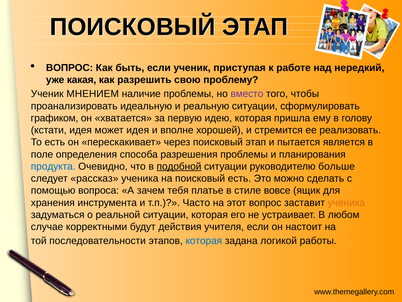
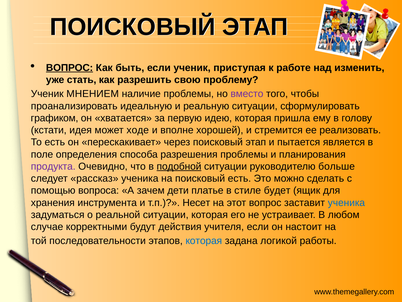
ВОПРОС underline: none -> present (70, 68)
нередкий: нередкий -> изменить (359, 68)
какая: какая -> стать (82, 80)
может идея: идея -> ходе (138, 130)
продукта colour: blue -> purple (53, 166)
тебя: тебя -> дети (178, 190)
вовсе: вовсе -> будет (277, 190)
Часто: Часто -> Несет (196, 202)
ученика colour: orange -> blue (346, 202)
